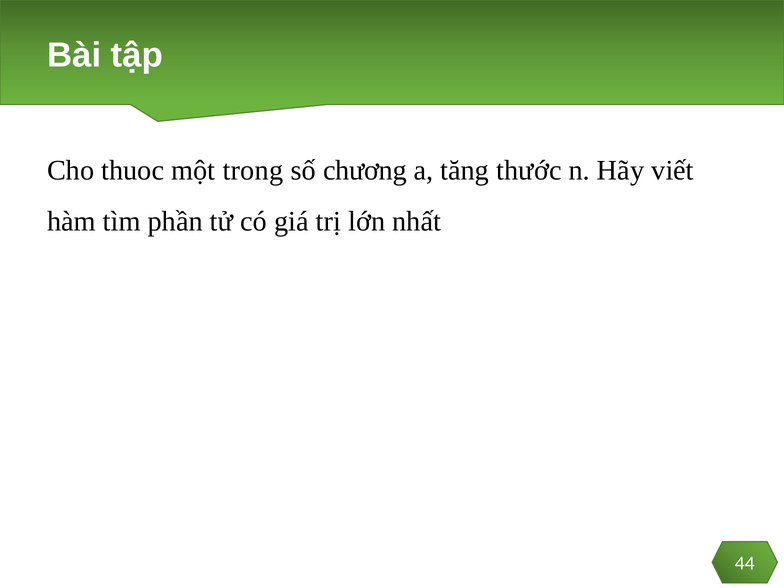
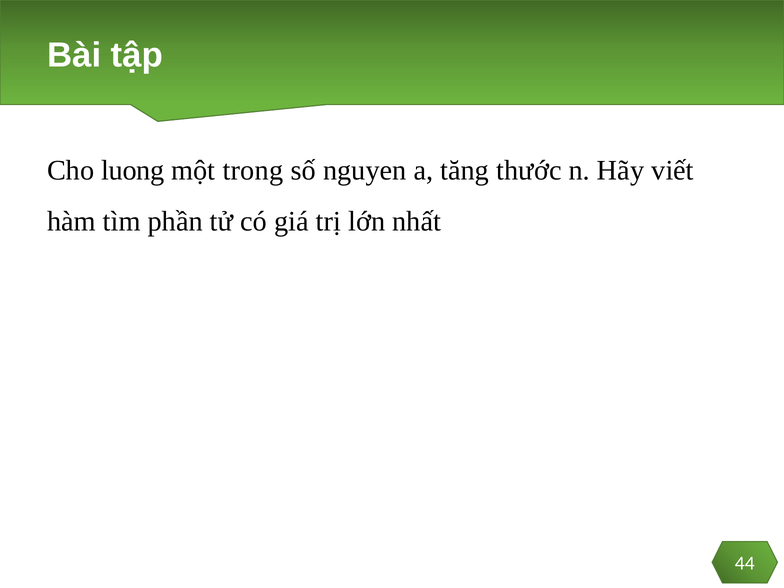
thuoc: thuoc -> luong (133, 171)
chương: chương -> nguyen (365, 171)
